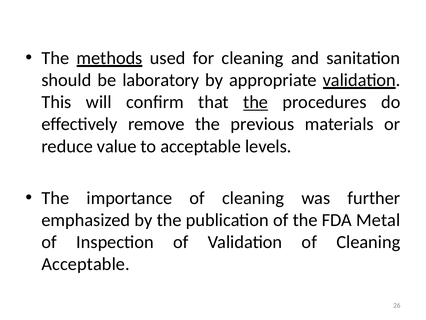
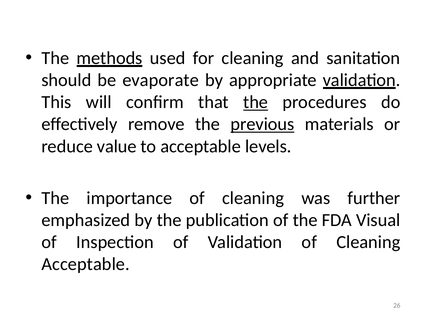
laboratory: laboratory -> evaporate (161, 80)
previous underline: none -> present (262, 124)
Metal: Metal -> Visual (378, 220)
